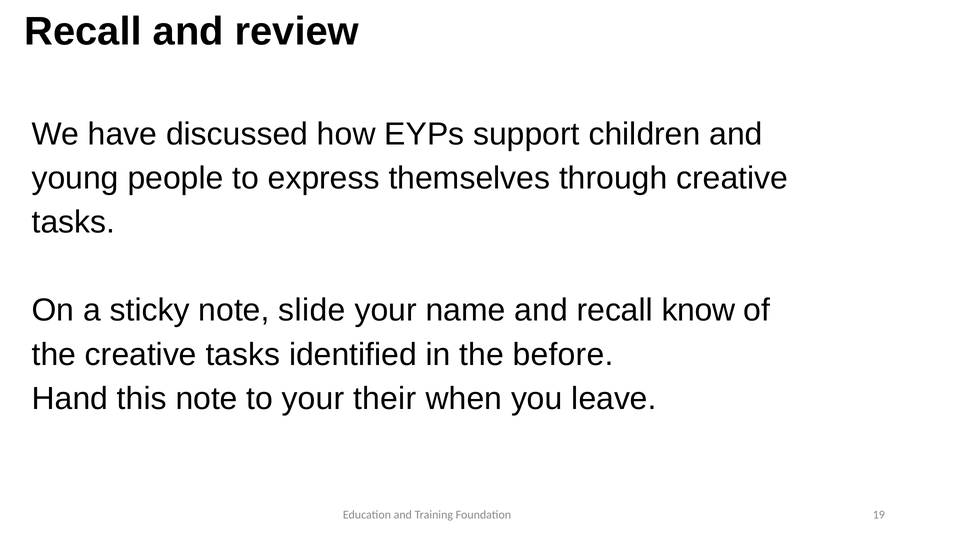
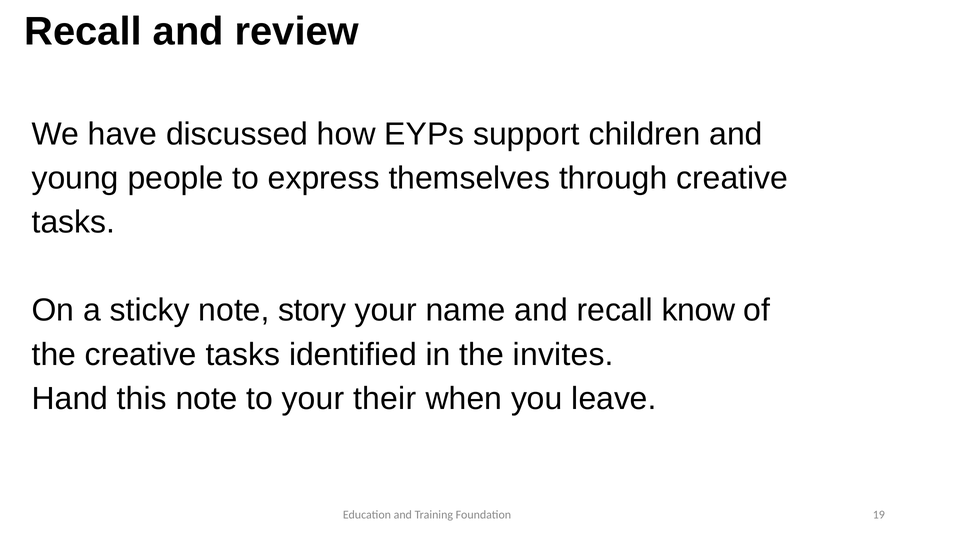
slide: slide -> story (312, 310)
before: before -> invites (563, 354)
